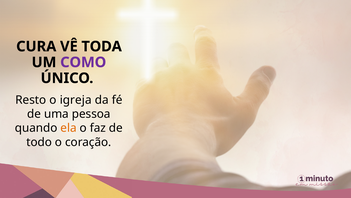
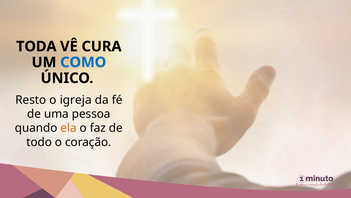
CURA: CURA -> TODA (36, 46)
TODA: TODA -> CURA (102, 46)
COMO colour: purple -> blue (83, 62)
